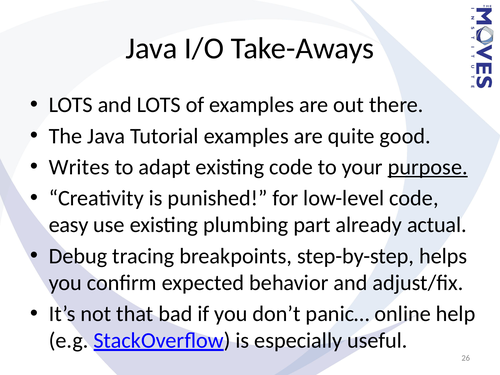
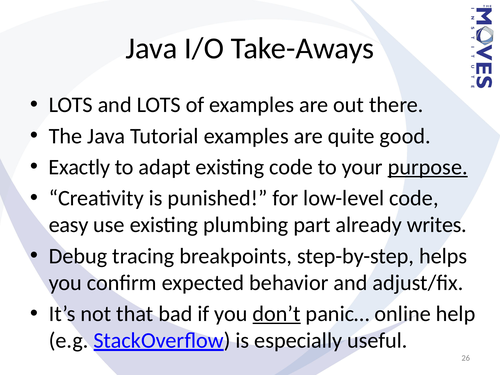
Writes: Writes -> Exactly (79, 167)
actual: actual -> writes (437, 225)
don’t underline: none -> present (277, 314)
